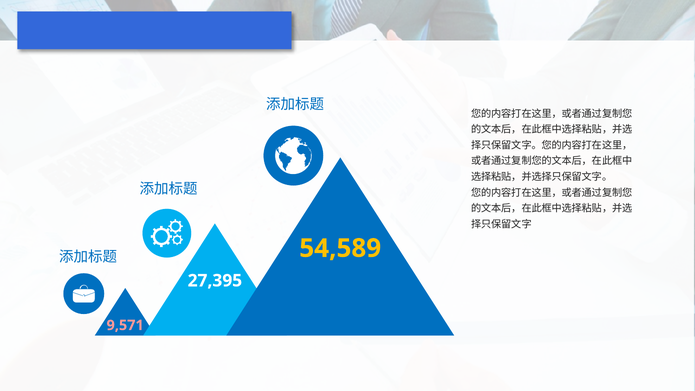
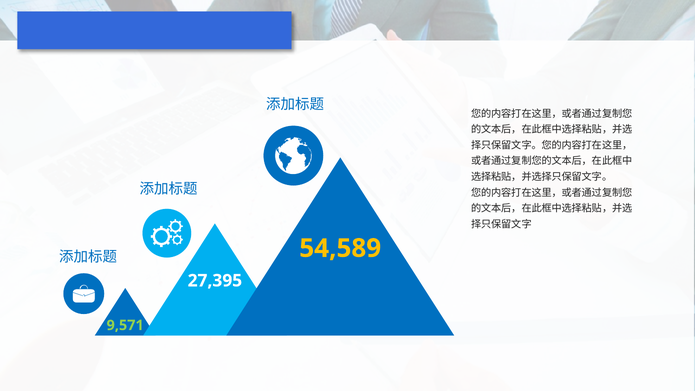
9,571 colour: pink -> light green (125, 325)
